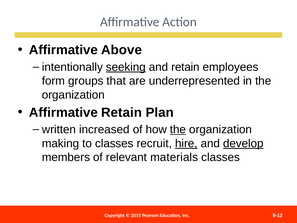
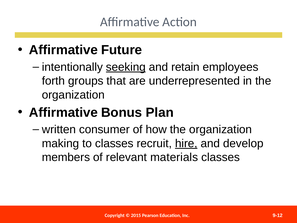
Above: Above -> Future (122, 50)
form: form -> forth (53, 81)
Affirmative Retain: Retain -> Bonus (122, 112)
increased: increased -> consumer (104, 129)
the underline: present -> none (178, 129)
develop underline: present -> none (243, 143)
